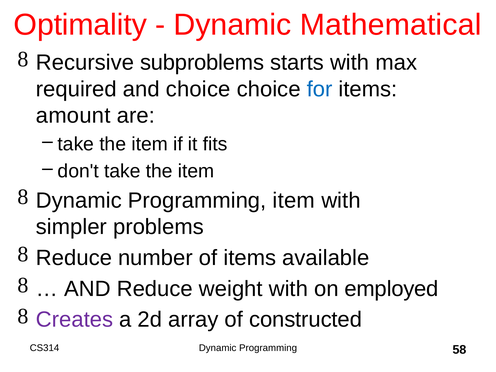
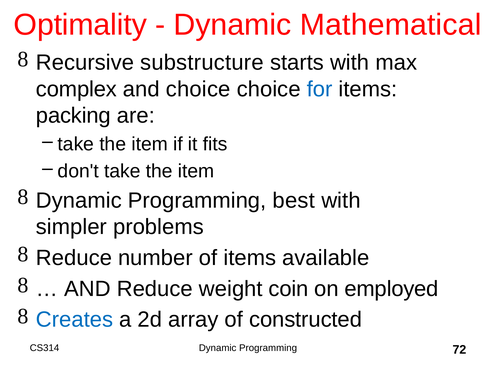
subproblems: subproblems -> substructure (202, 63)
required: required -> complex (76, 89)
amount: amount -> packing (73, 116)
Programming item: item -> best (294, 201)
weight with: with -> coin (289, 289)
Creates colour: purple -> blue (75, 320)
58: 58 -> 72 (459, 350)
